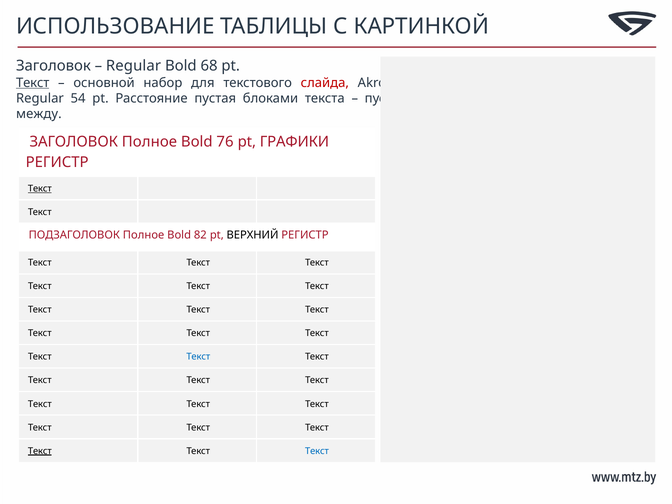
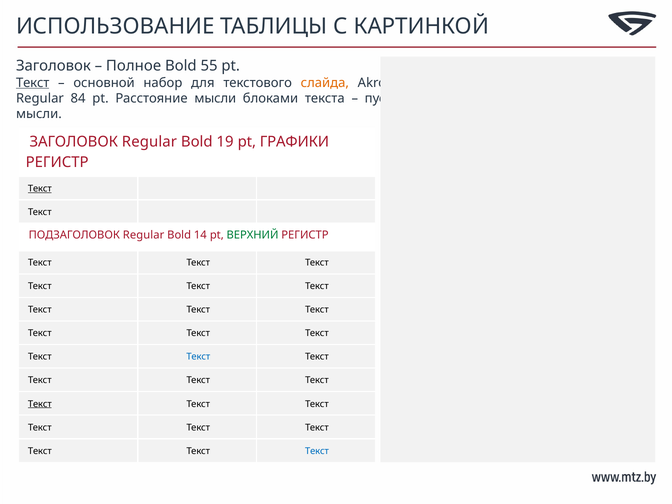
Regular: Regular -> Полное (134, 66)
68: 68 -> 55 (209, 66)
слайда colour: red -> orange (325, 83)
54: 54 -> 84 (78, 98)
Расстояние пустая: пустая -> мысли (215, 98)
между: между -> мысли (39, 114)
ЗАГОЛОВОК Полное: Полное -> Regular (149, 142)
76: 76 -> 19 (225, 142)
ПОДЗАГОЛОВОК Полное: Полное -> Regular (144, 235)
82: 82 -> 14 (200, 235)
ВЕРХНИЙ colour: black -> green (253, 235)
Текст underline: none -> present (40, 404)
Текст underline: present -> none (40, 451)
